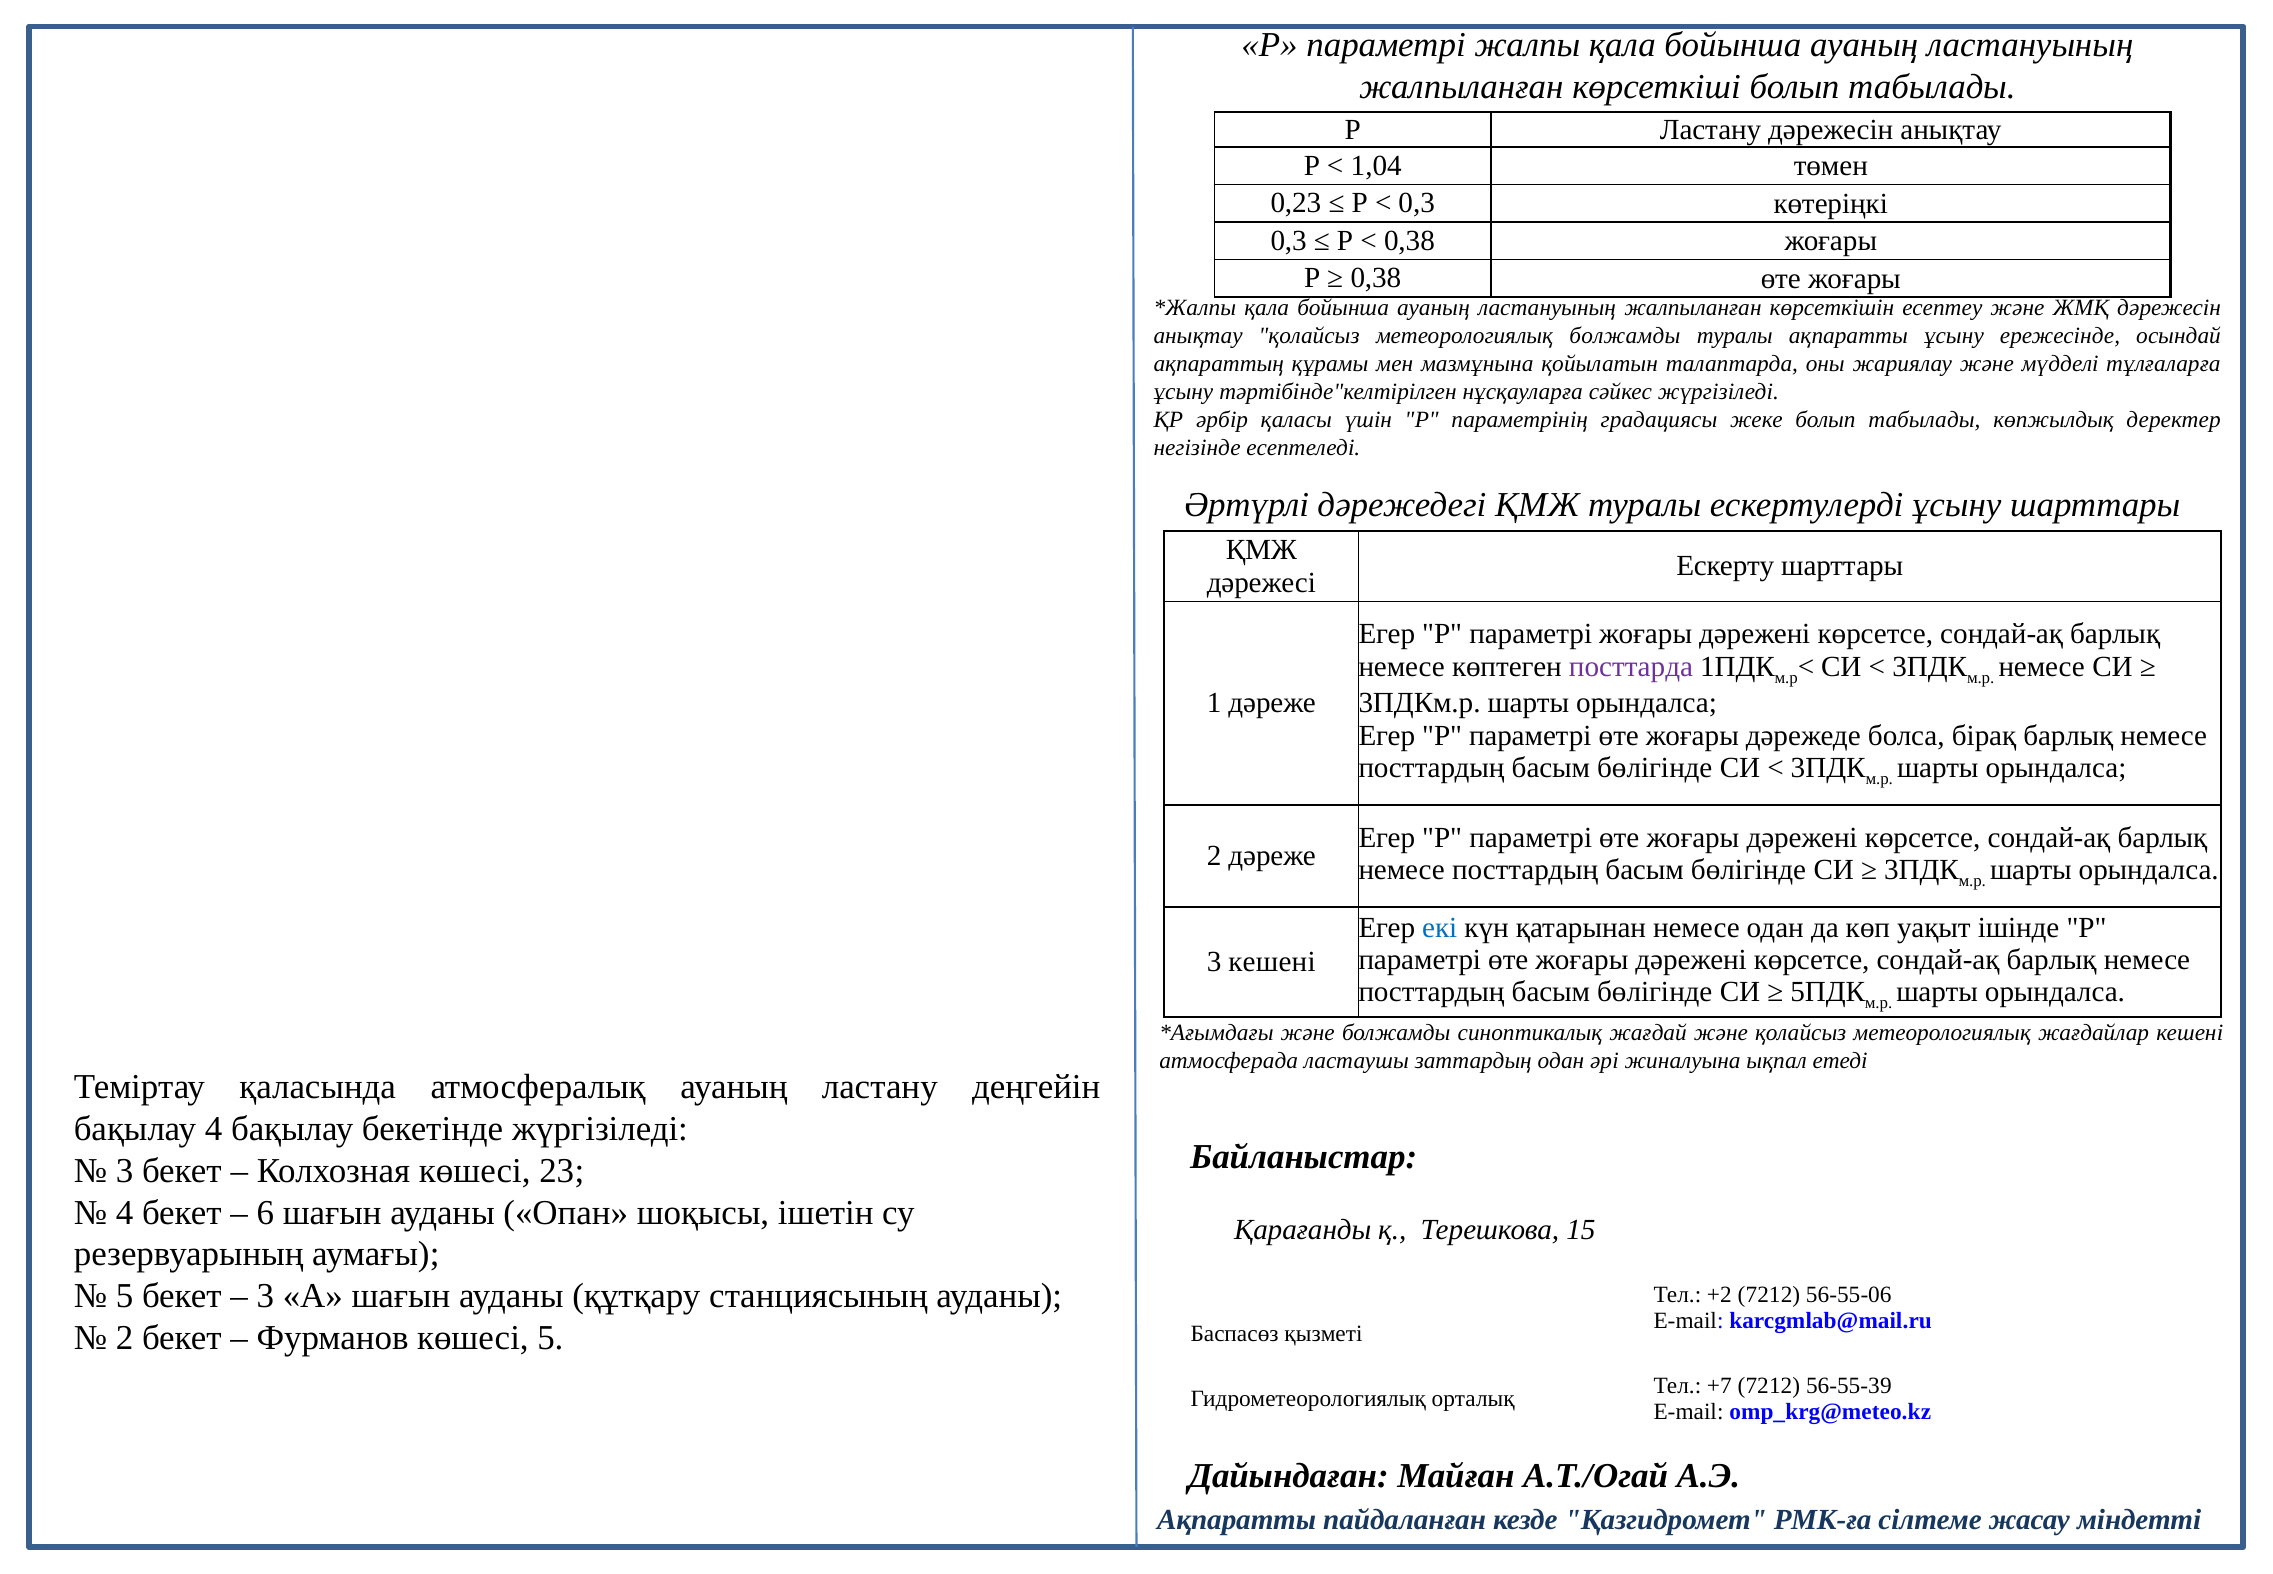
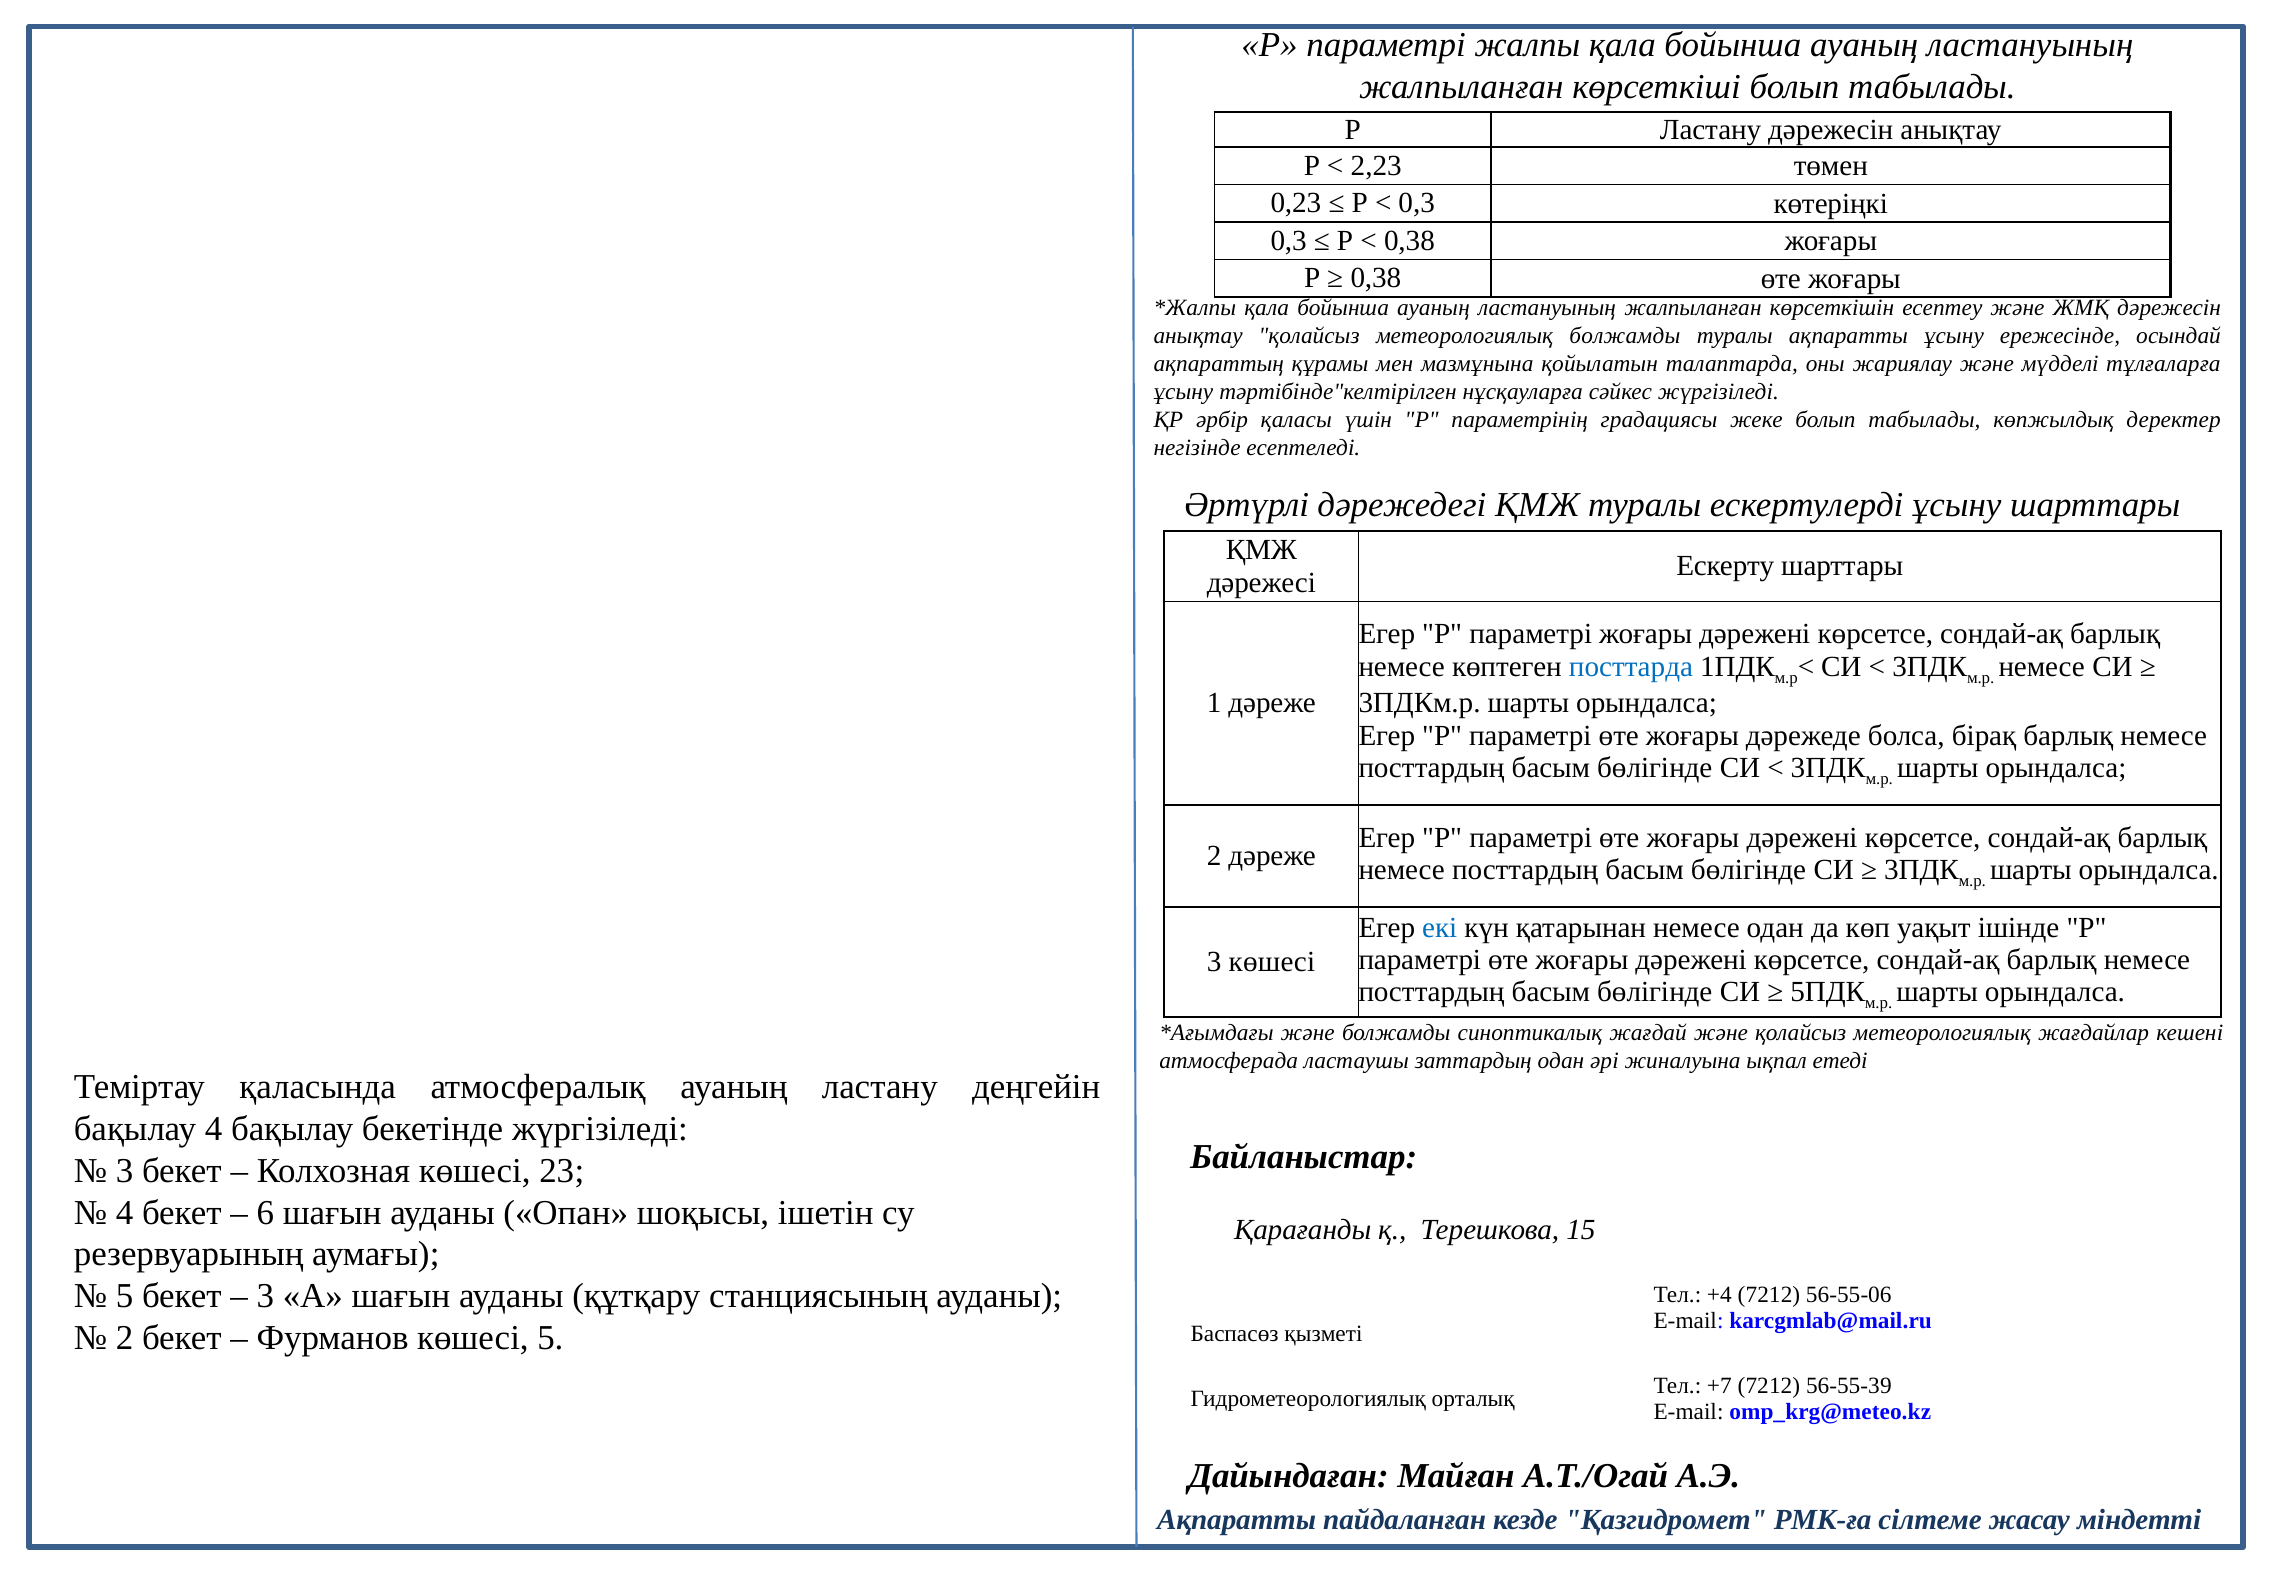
1,04: 1,04 -> 2,23 (1376, 165)
посттарда colour: purple -> blue (1631, 666)
3 кешені: кешені -> көшесі (1272, 962)
+2: +2 -> +4 (1719, 1294)
